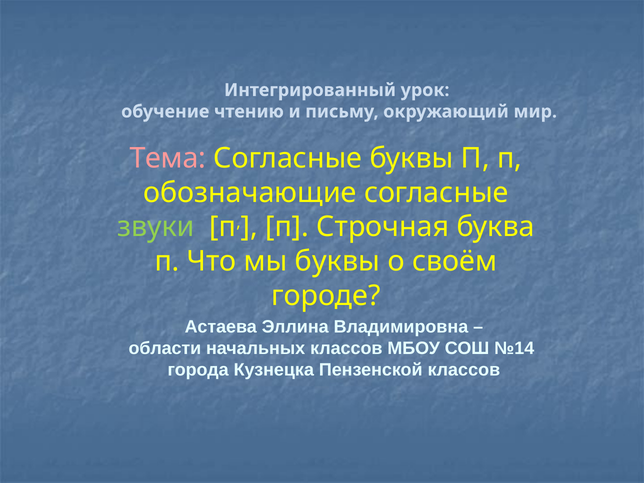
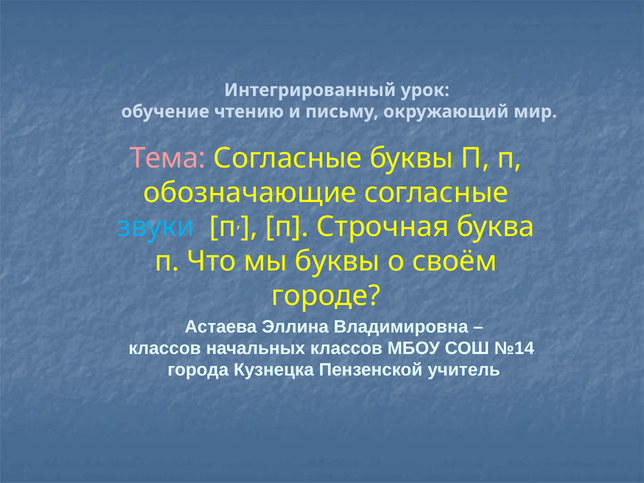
звуки colour: light green -> light blue (156, 227)
области: области -> классов (165, 348)
Пензенской классов: классов -> учитель (464, 370)
